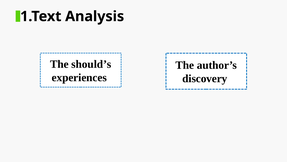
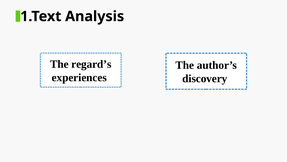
should’s: should’s -> regard’s (91, 64)
